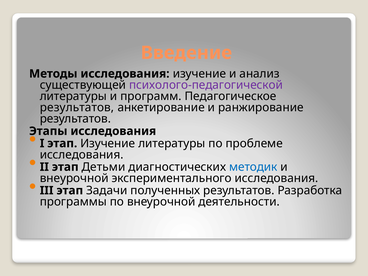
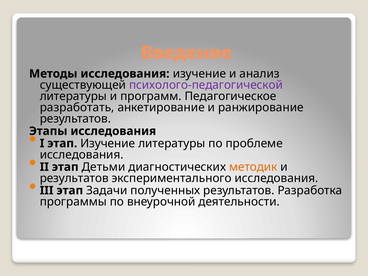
результатов: результатов -> разработать (77, 108)
методик colour: blue -> orange (253, 167)
внеурочной: внеурочной -> результатов (74, 178)
